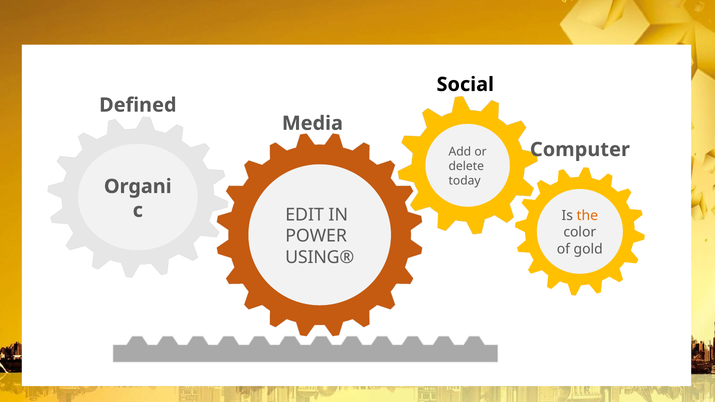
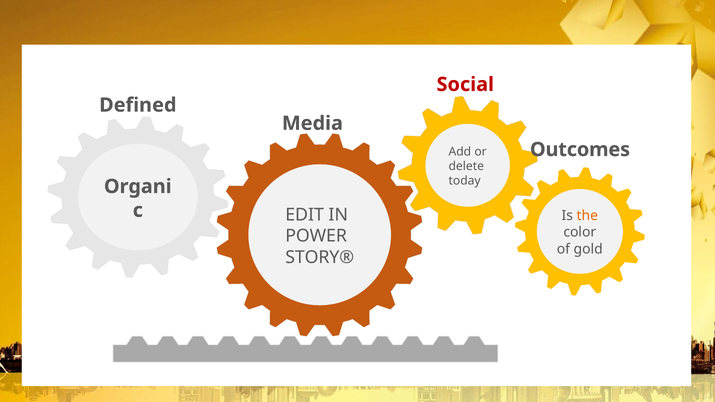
Social colour: black -> red (465, 85)
Computer: Computer -> Outcomes (580, 150)
USING®: USING® -> STORY® (320, 257)
